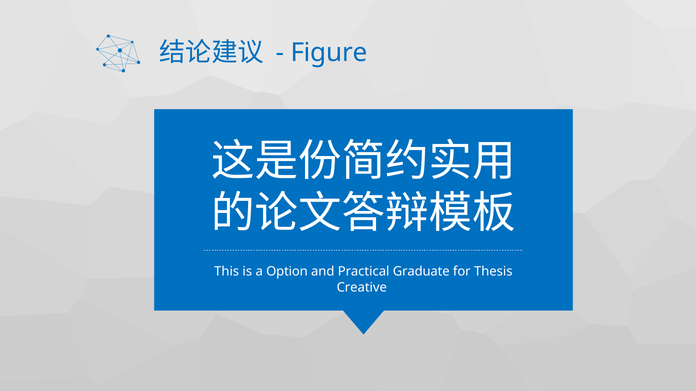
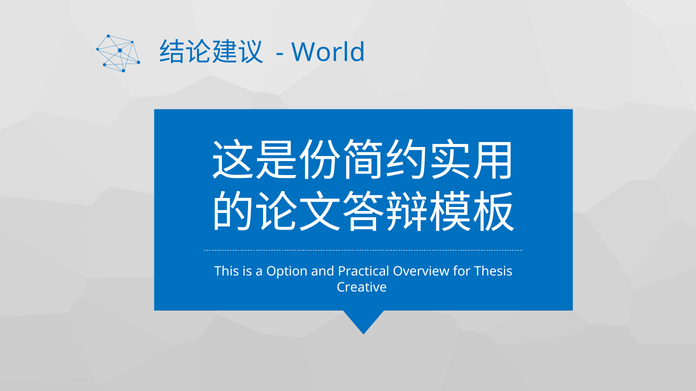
Figure: Figure -> World (329, 53)
Graduate: Graduate -> Overview (421, 272)
